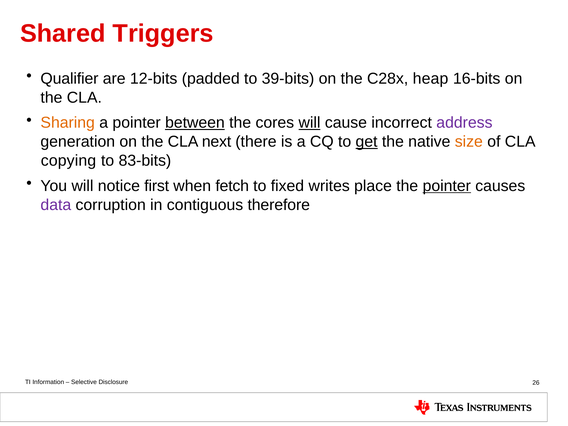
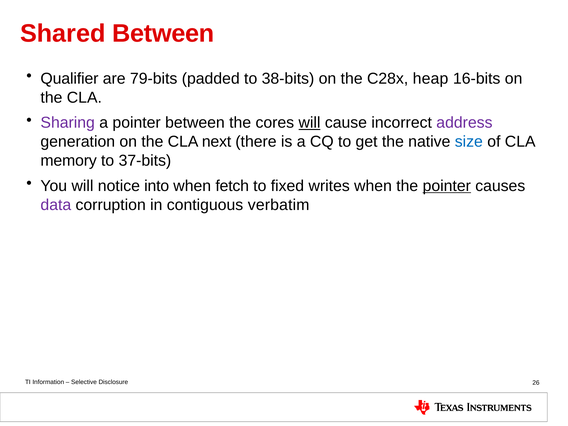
Shared Triggers: Triggers -> Between (163, 34)
12-bits: 12-bits -> 79-bits (154, 79)
39-bits: 39-bits -> 38-bits (288, 79)
Sharing colour: orange -> purple (68, 123)
between underline: present -> none (195, 123)
get underline: present -> none (367, 142)
size colour: orange -> blue (469, 142)
copying: copying -> memory (69, 161)
83-bits: 83-bits -> 37-bits (145, 161)
first: first -> into (157, 186)
writes place: place -> when (373, 186)
therefore: therefore -> verbatim (279, 205)
